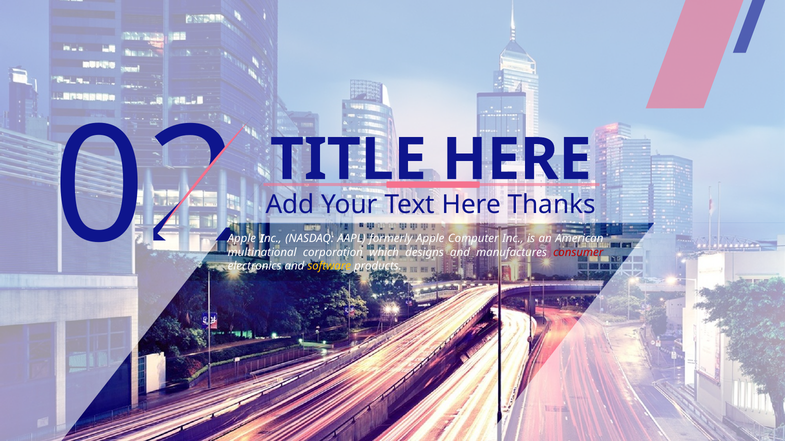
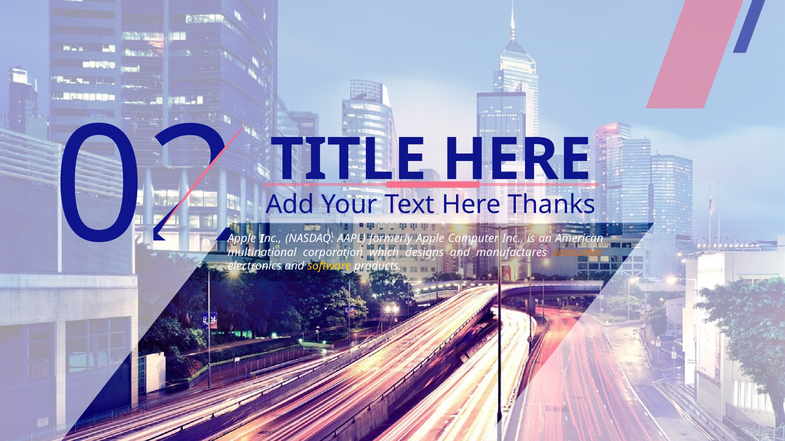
consumer colour: red -> orange (578, 253)
